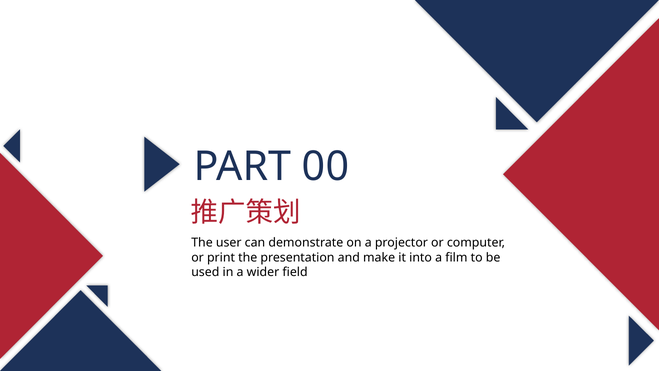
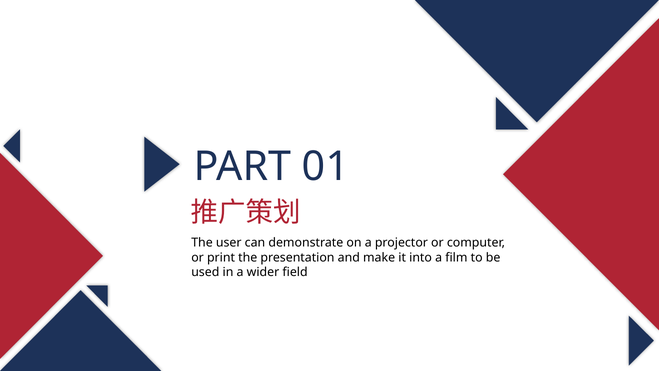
00: 00 -> 01 (326, 167)
